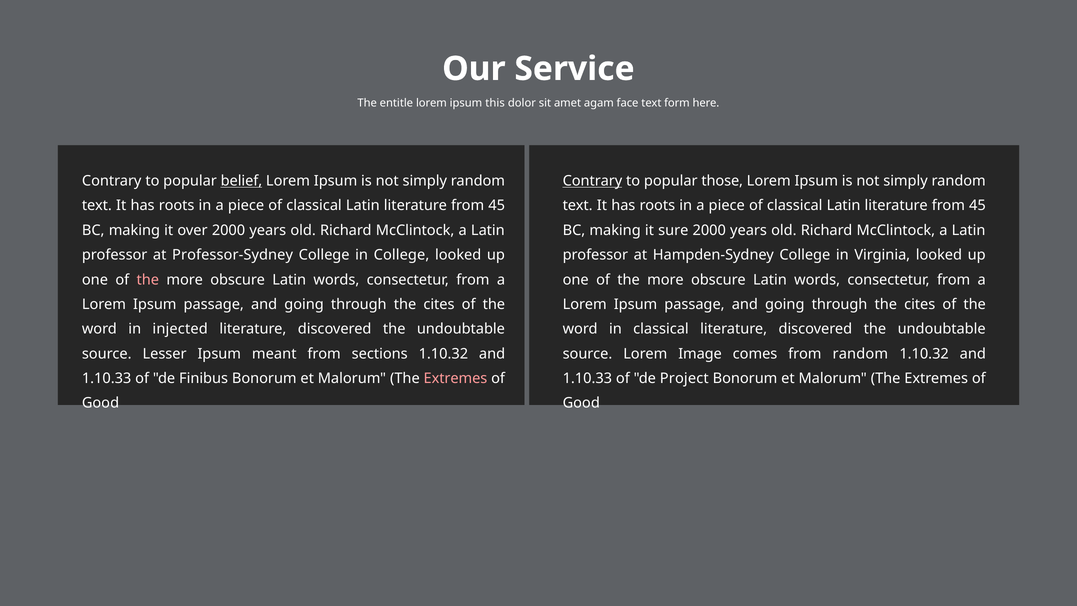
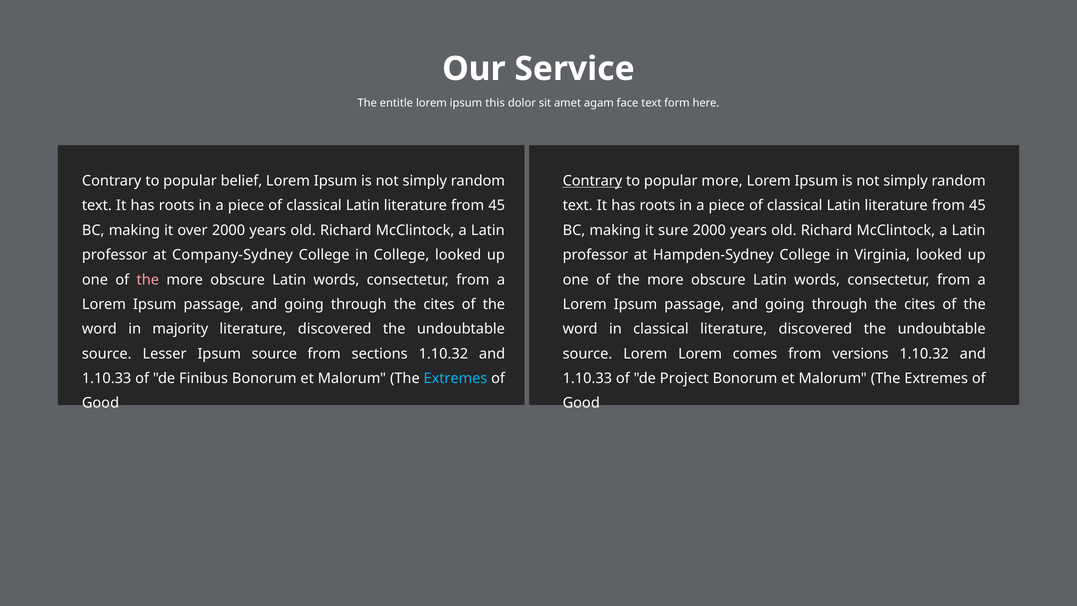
belief underline: present -> none (241, 181)
popular those: those -> more (722, 181)
Professor-Sydney: Professor-Sydney -> Company-Sydney (233, 255)
injected: injected -> majority (180, 329)
Ipsum meant: meant -> source (274, 354)
Lorem Image: Image -> Lorem (700, 354)
from random: random -> versions (860, 354)
Extremes colour: pink -> light blue (455, 378)
